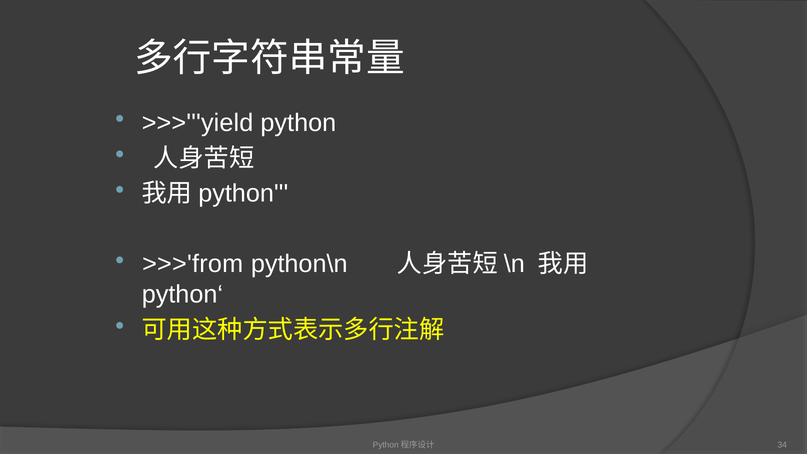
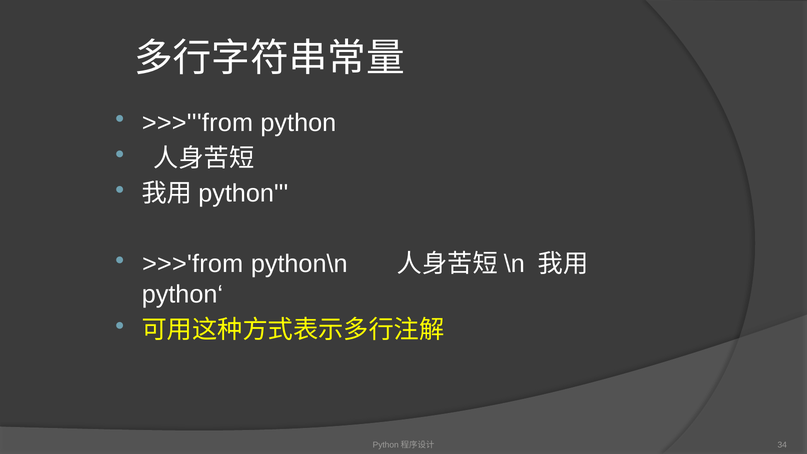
>>>'''yield: >>>'''yield -> >>>'''from (198, 123)
